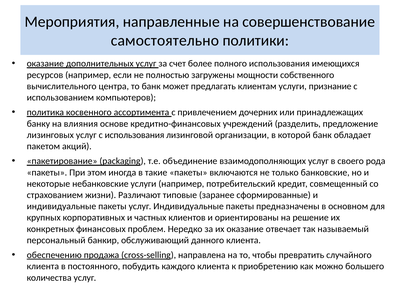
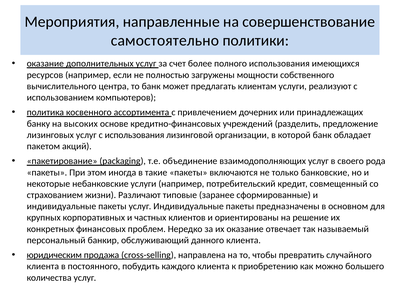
признание: признание -> реализуют (330, 86)
влияния: влияния -> высоких (81, 124)
обеспечению: обеспечению -> юридическим (54, 255)
